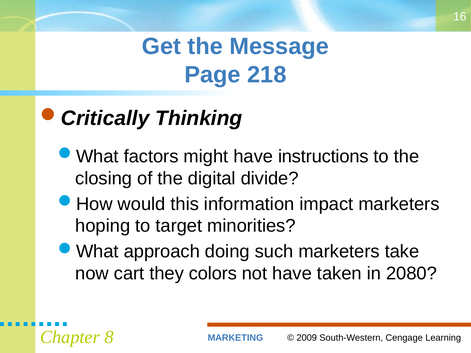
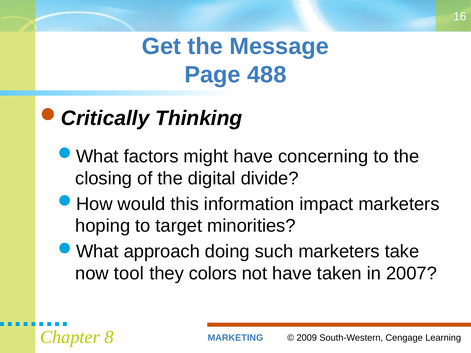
218: 218 -> 488 (267, 75)
instructions: instructions -> concerning (323, 156)
cart: cart -> tool (129, 274)
2080: 2080 -> 2007 (411, 274)
